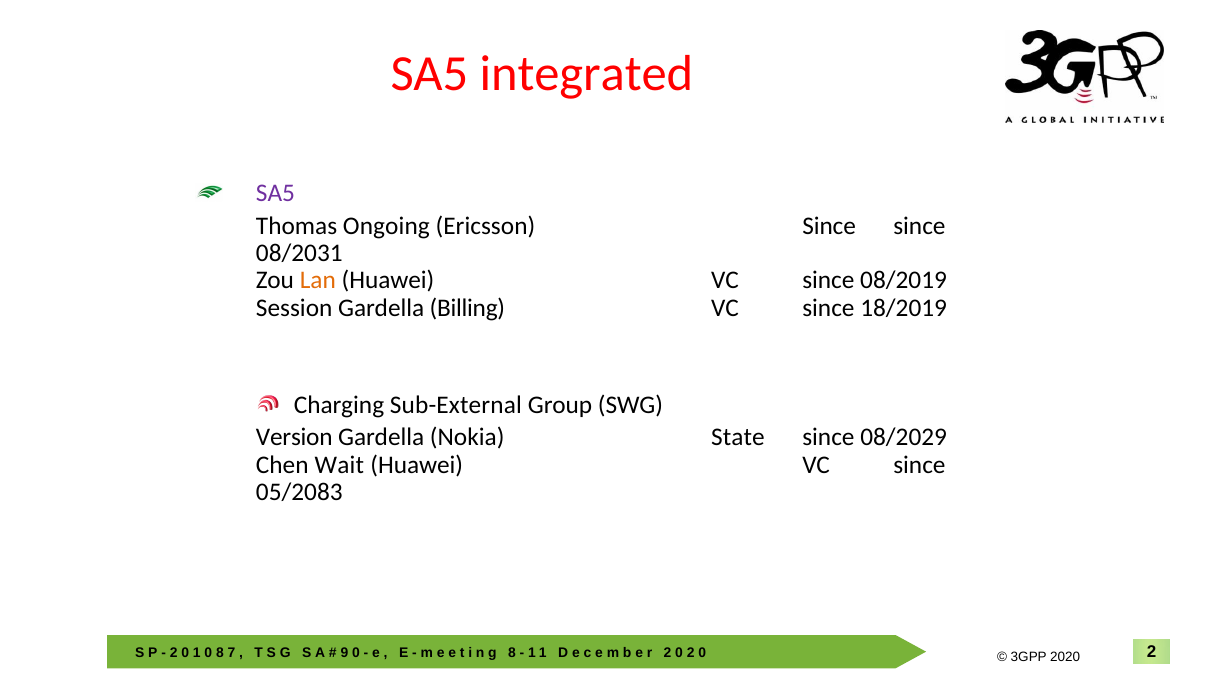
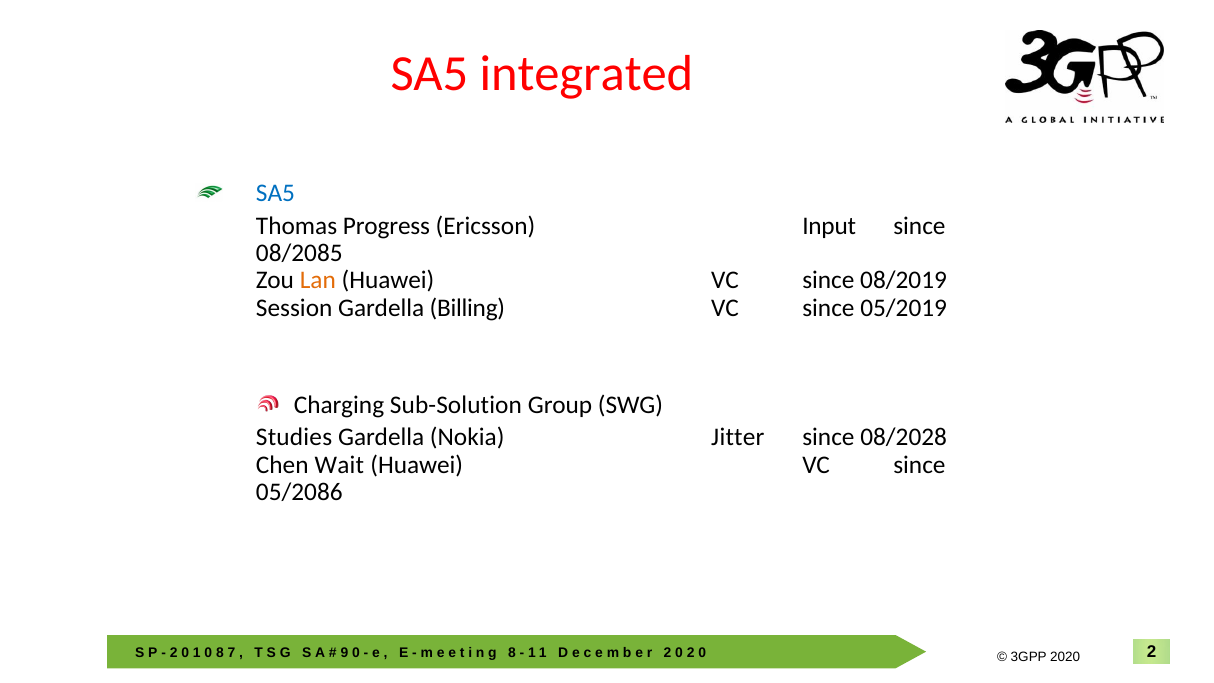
SA5 colour: purple -> blue (275, 194)
Ongoing: Ongoing -> Progress (387, 226)
Ericsson Since: Since -> Input (829, 226)
08/2031: 08/2031 -> 08/2085 (299, 253)
18/2019: 18/2019 -> 05/2019 (904, 308)
Sub-External: Sub-External -> Sub-Solution (456, 405)
Version: Version -> Studies (294, 437)
State: State -> Jitter (738, 437)
08/2029: 08/2029 -> 08/2028 (904, 437)
05/2083: 05/2083 -> 05/2086 (299, 492)
